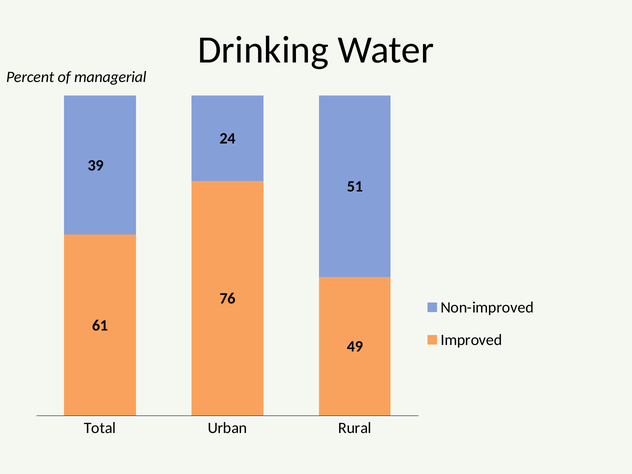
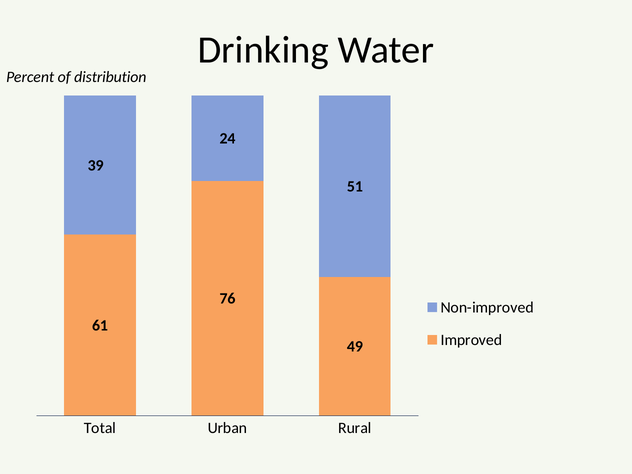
managerial: managerial -> distribution (110, 77)
